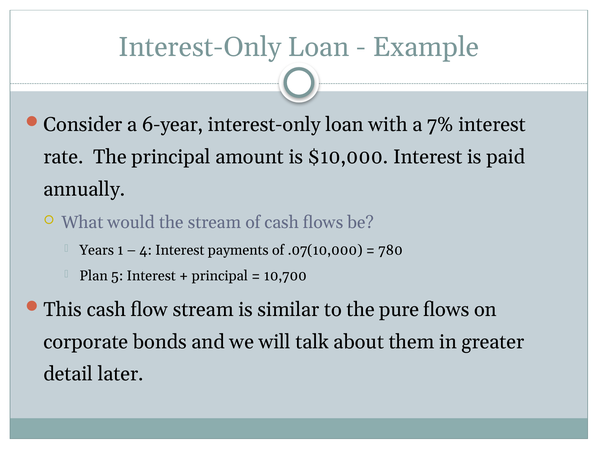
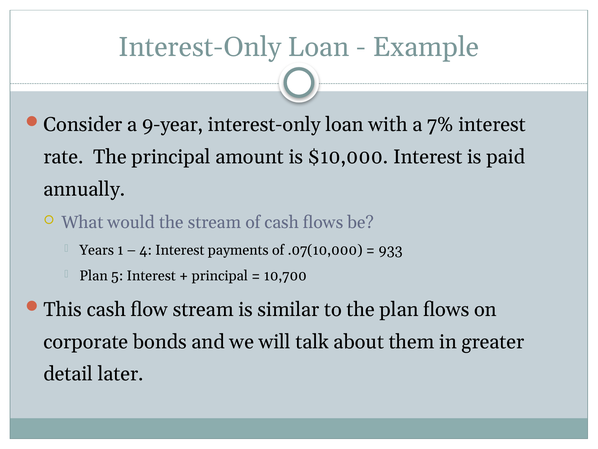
6-year: 6-year -> 9-year (173, 125)
780: 780 -> 933 (391, 250)
the pure: pure -> plan (399, 309)
